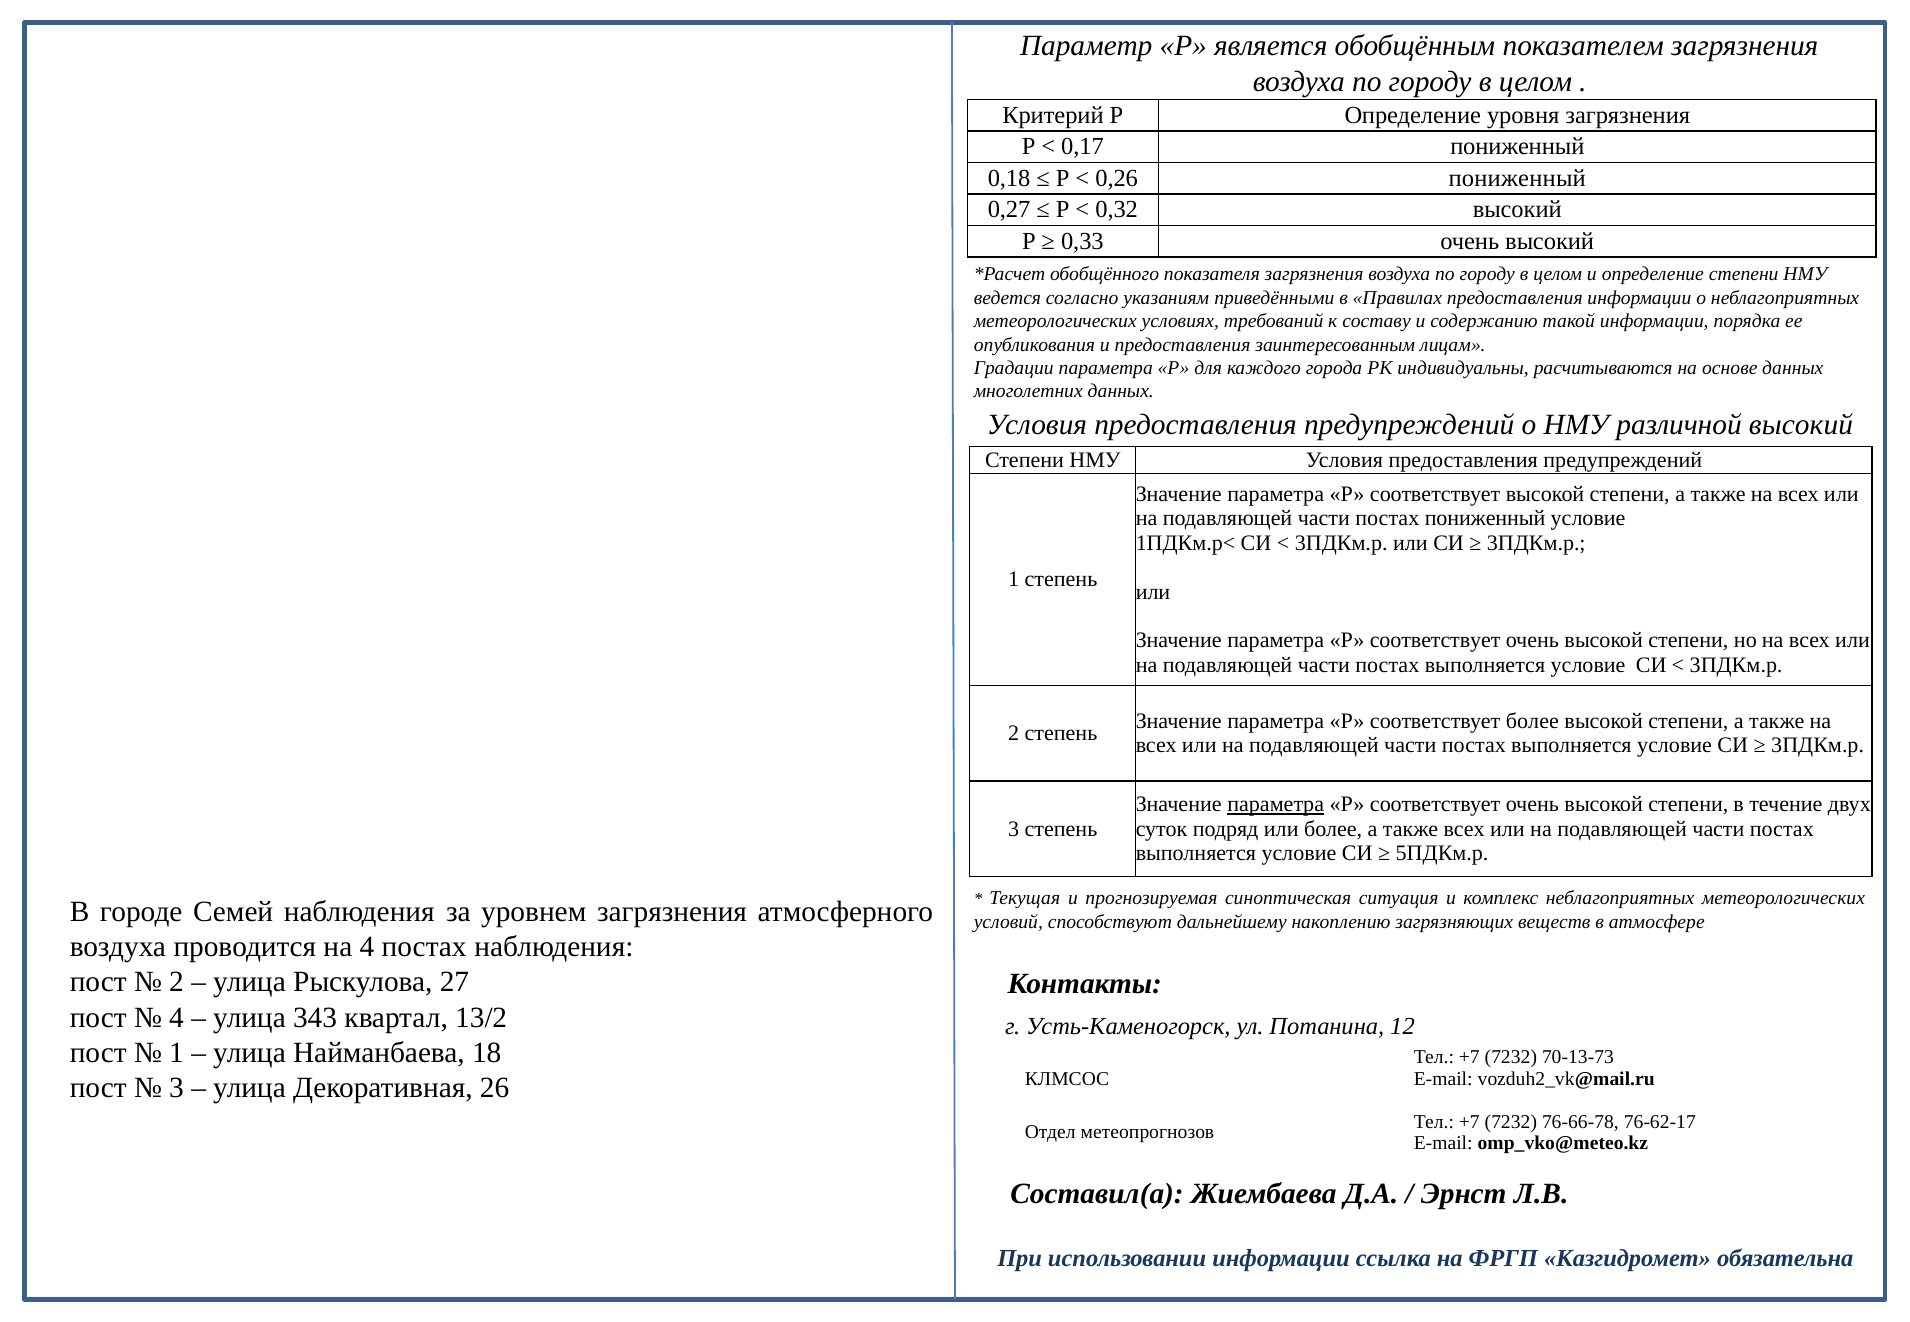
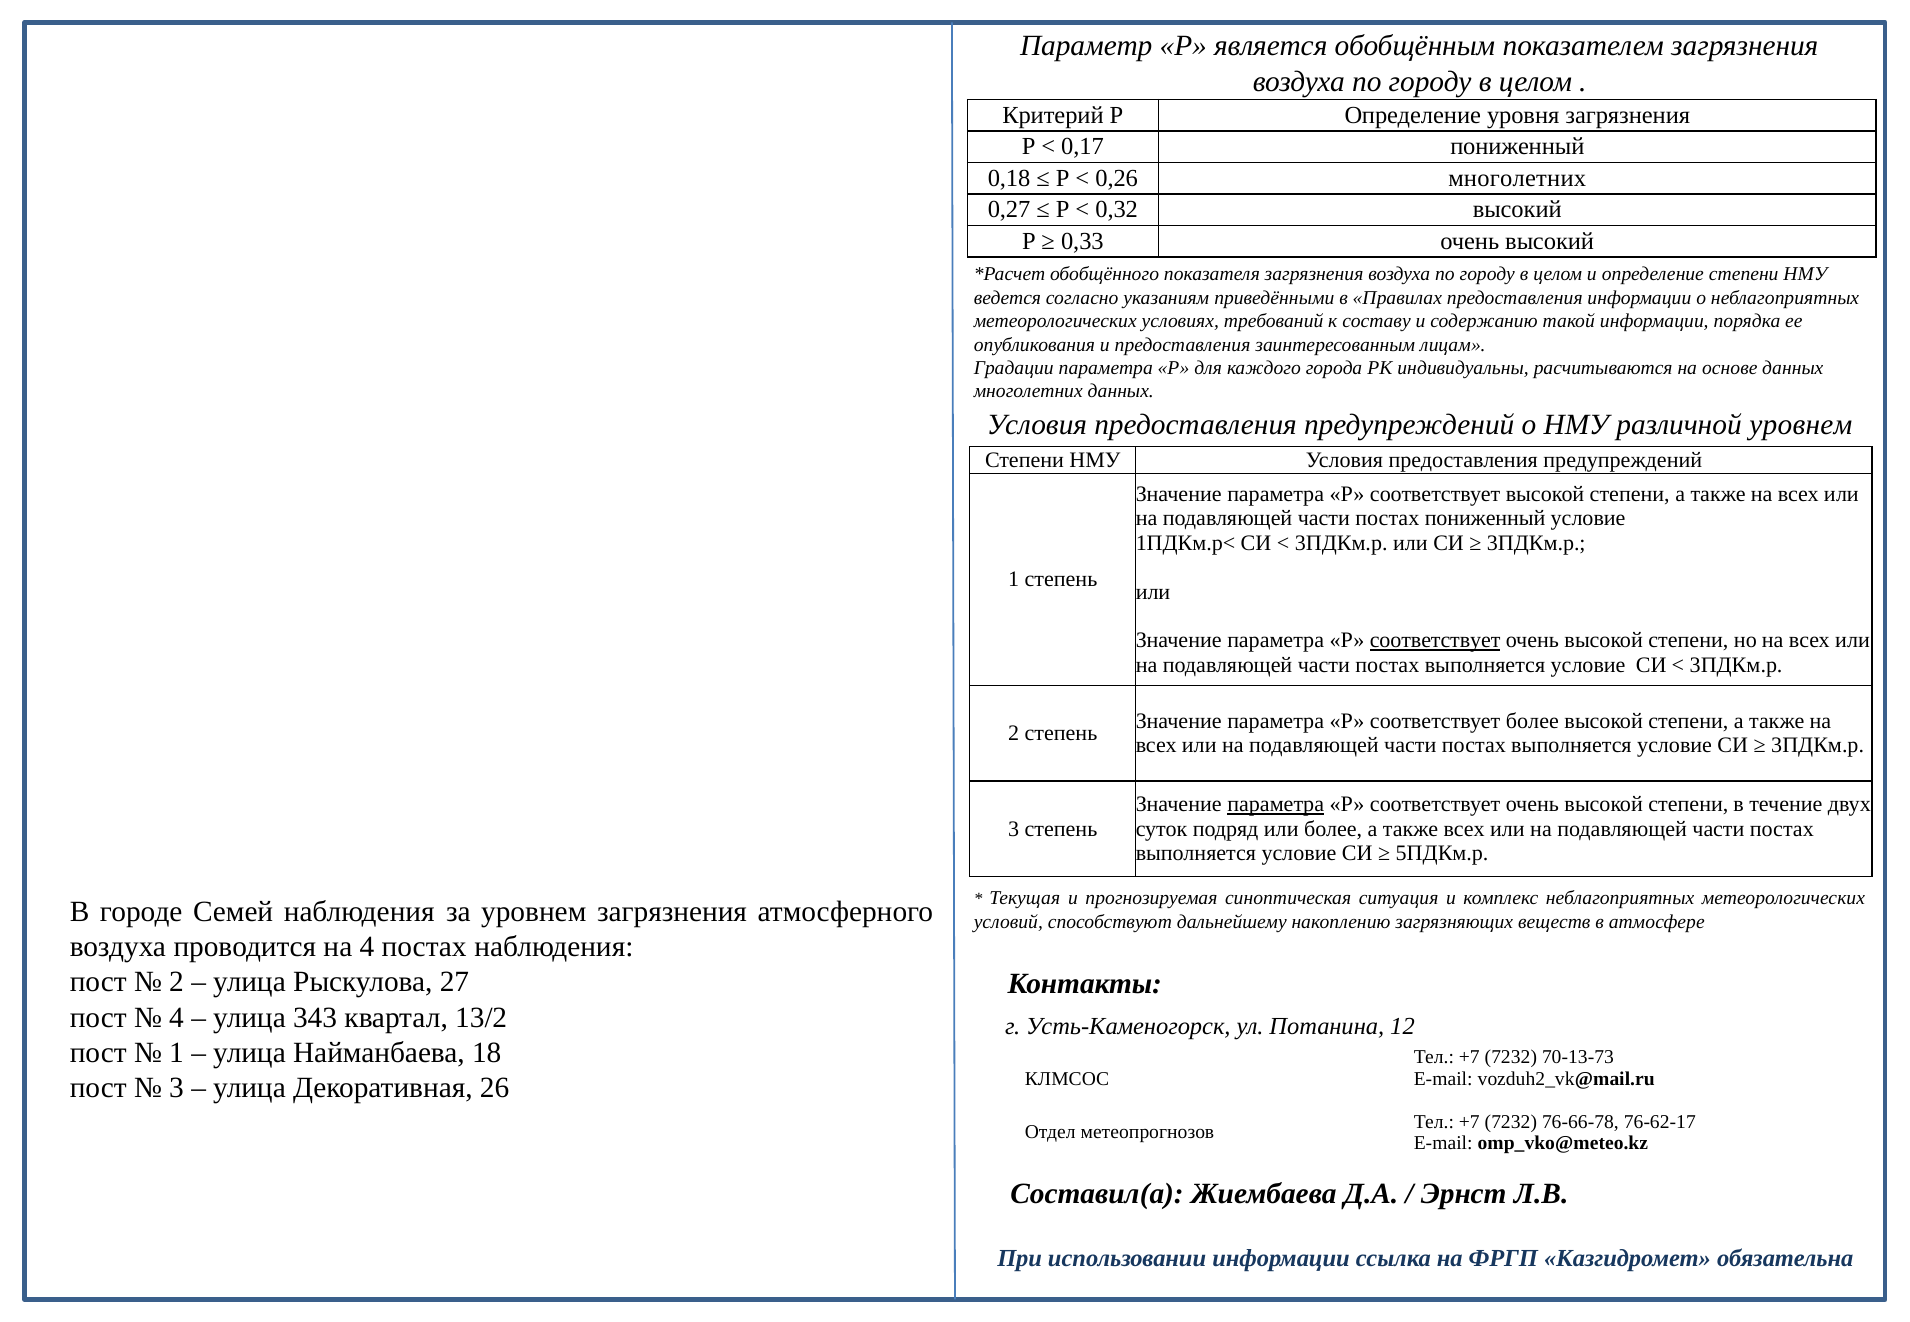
0,26 пониженный: пониженный -> многолетних (1517, 178)
различной высокий: высокий -> уровнем (1801, 425)
соответствует underline: none -> present (1435, 641)
